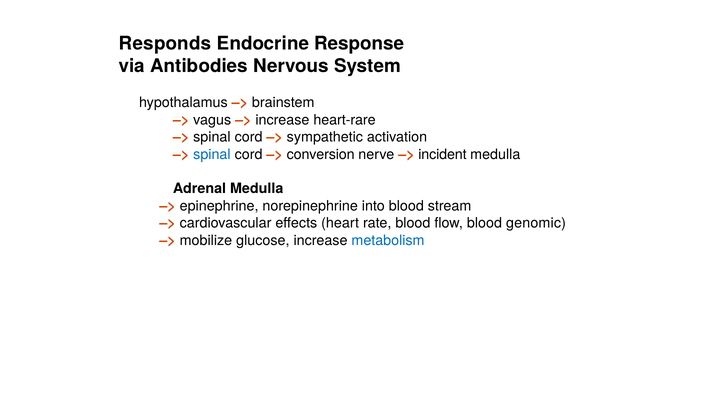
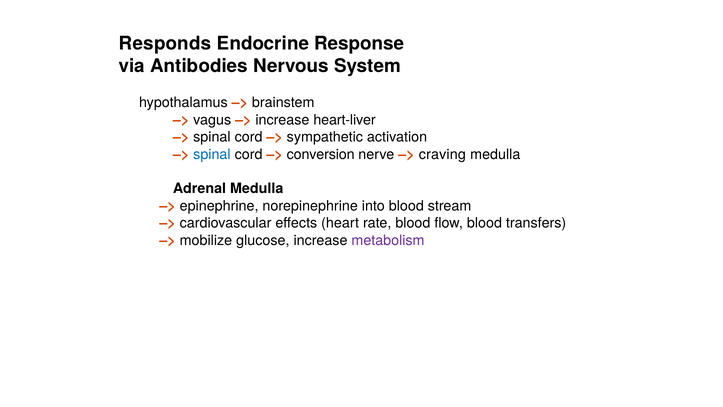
heart-rare: heart-rare -> heart-liver (345, 120)
incident: incident -> craving (442, 154)
genomic: genomic -> transfers (536, 223)
metabolism colour: blue -> purple (388, 240)
